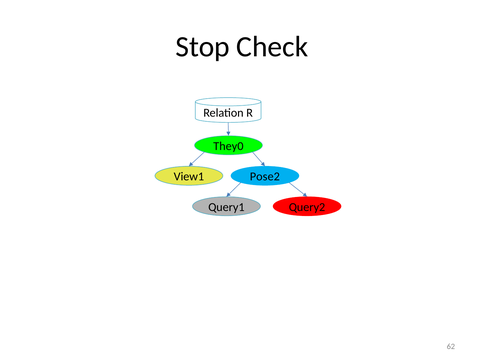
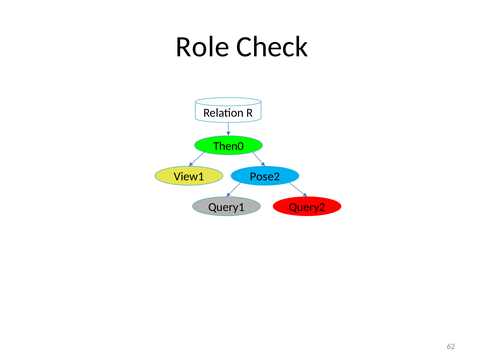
Stop: Stop -> Role (203, 47)
They0: They0 -> Then0 (228, 146)
